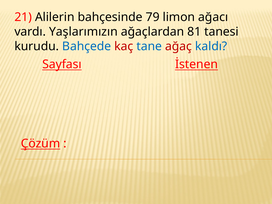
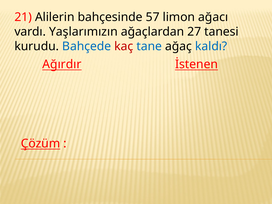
79: 79 -> 57 (153, 17)
81: 81 -> 27 (194, 32)
ağaç colour: red -> black (178, 46)
Sayfası: Sayfası -> Ağırdır (62, 64)
